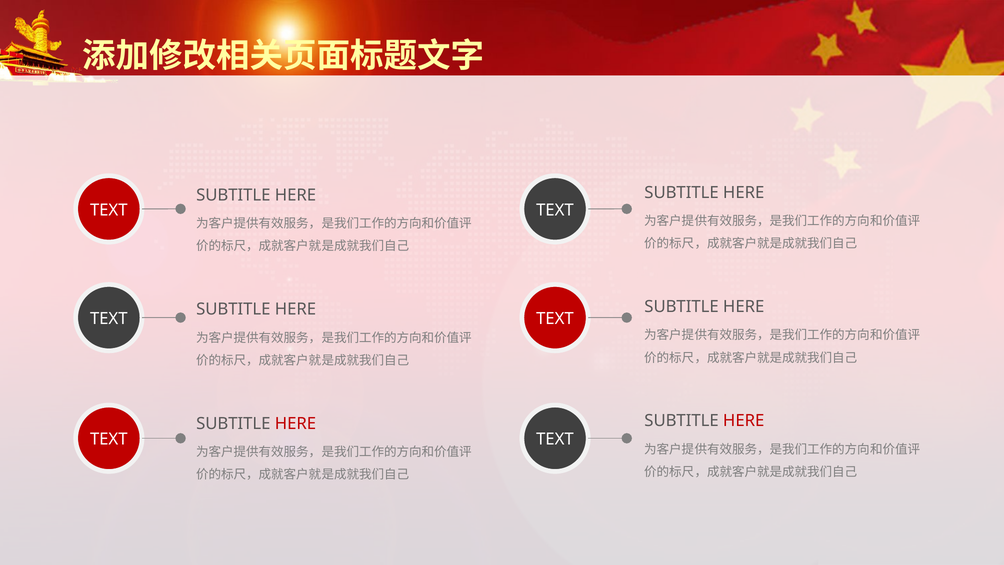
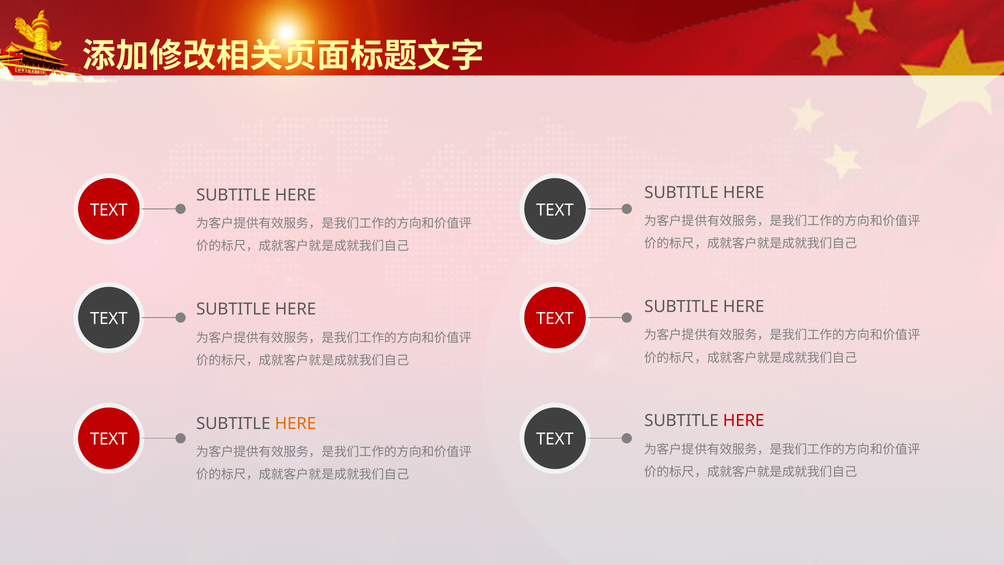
HERE colour: red -> orange (295, 423)
